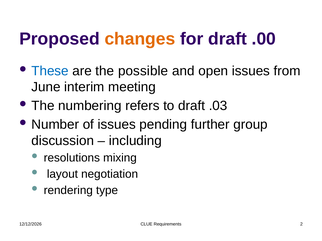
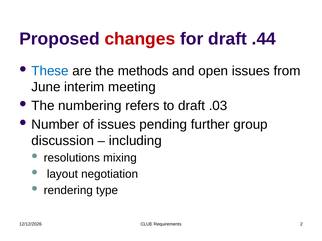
changes colour: orange -> red (140, 39)
.00: .00 -> .44 (264, 39)
possible: possible -> methods (143, 71)
